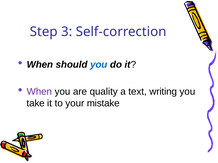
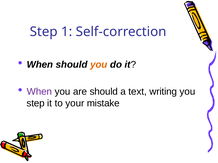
3: 3 -> 1 (67, 32)
you colour: blue -> orange (99, 65)
are quality: quality -> should (104, 92)
take: take -> step (36, 104)
